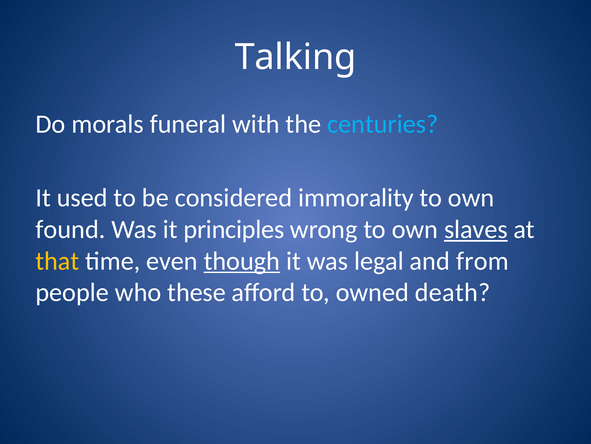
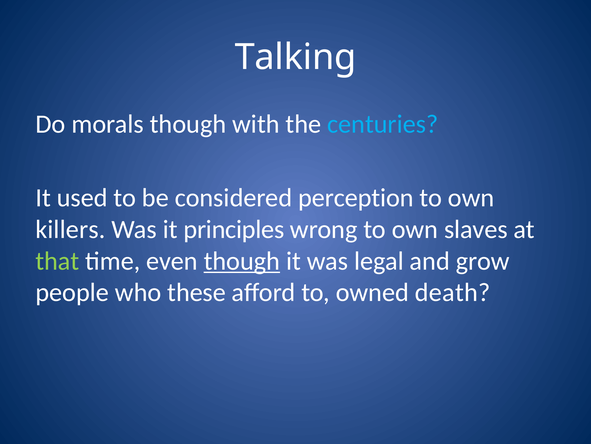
morals funeral: funeral -> though (188, 124)
immorality: immorality -> perception (356, 198)
found: found -> killers (70, 229)
slaves underline: present -> none (476, 229)
that colour: yellow -> light green (57, 261)
from: from -> grow (483, 261)
